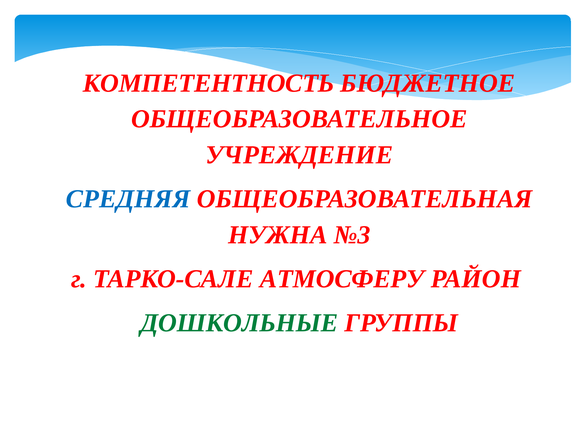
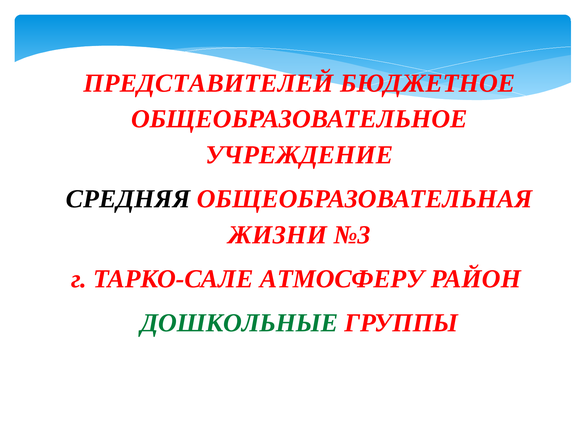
КОМПЕТЕНТНОСТЬ: КОМПЕТЕНТНОСТЬ -> ПРЕДСТАВИТЕЛЕЙ (208, 83)
СРЕДНЯЯ colour: blue -> black (128, 199)
НУЖНА: НУЖНА -> ЖИЗНИ (278, 235)
